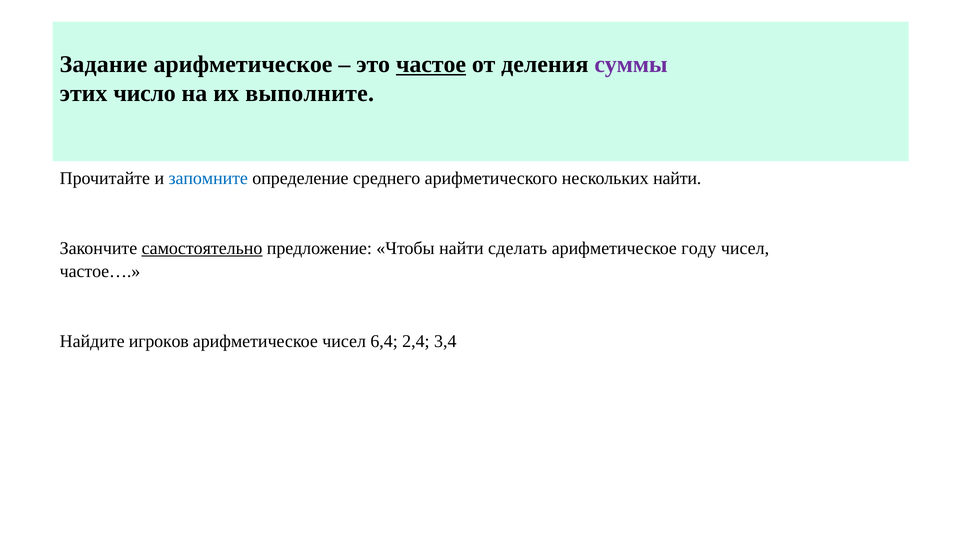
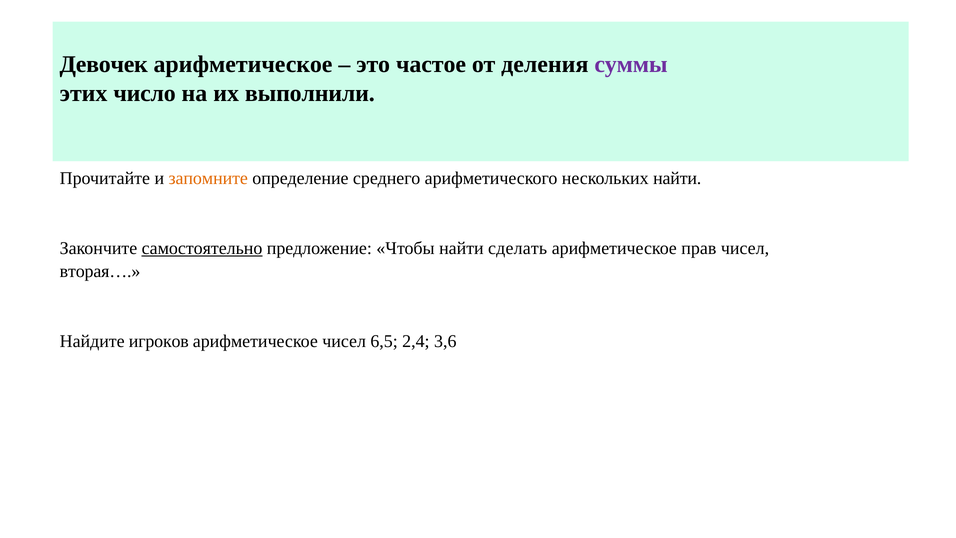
Задание: Задание -> Девочек (104, 64)
частое underline: present -> none (431, 64)
выполните: выполните -> выполнили (310, 93)
запомните colour: blue -> orange (208, 178)
году: году -> прав (699, 248)
частое…: частое… -> вторая… (100, 271)
6,4: 6,4 -> 6,5 (384, 341)
3,4: 3,4 -> 3,6 (445, 341)
